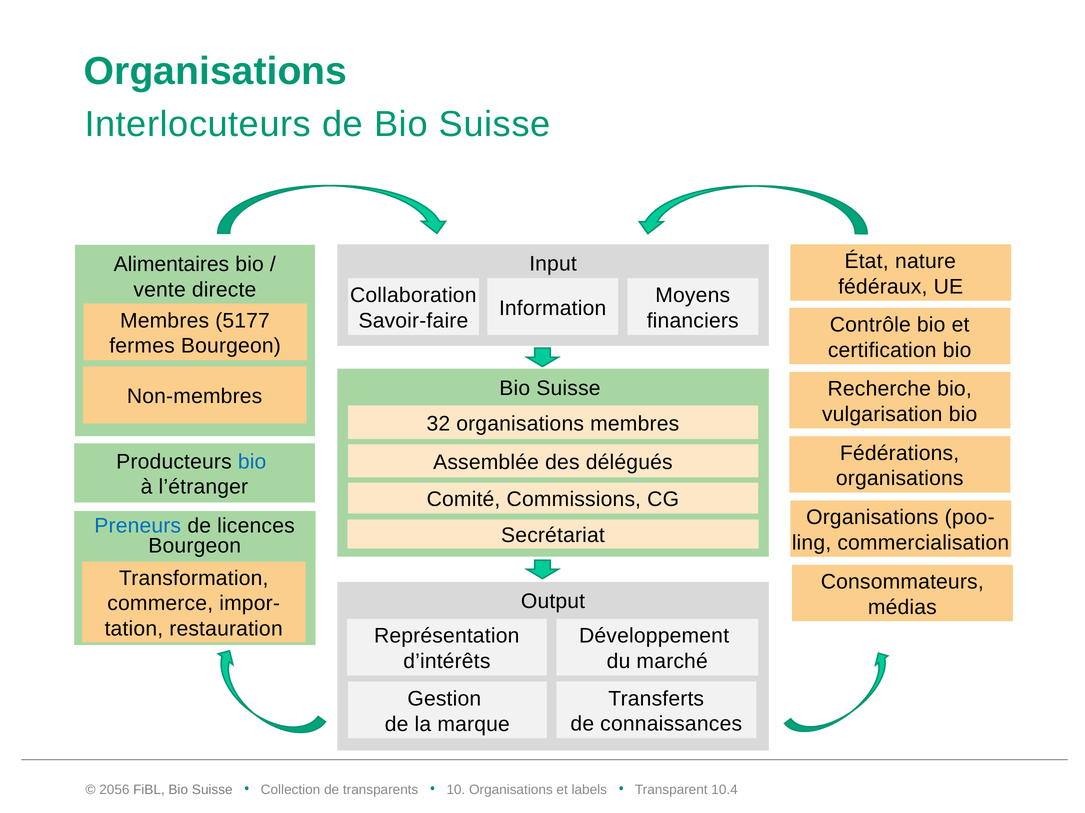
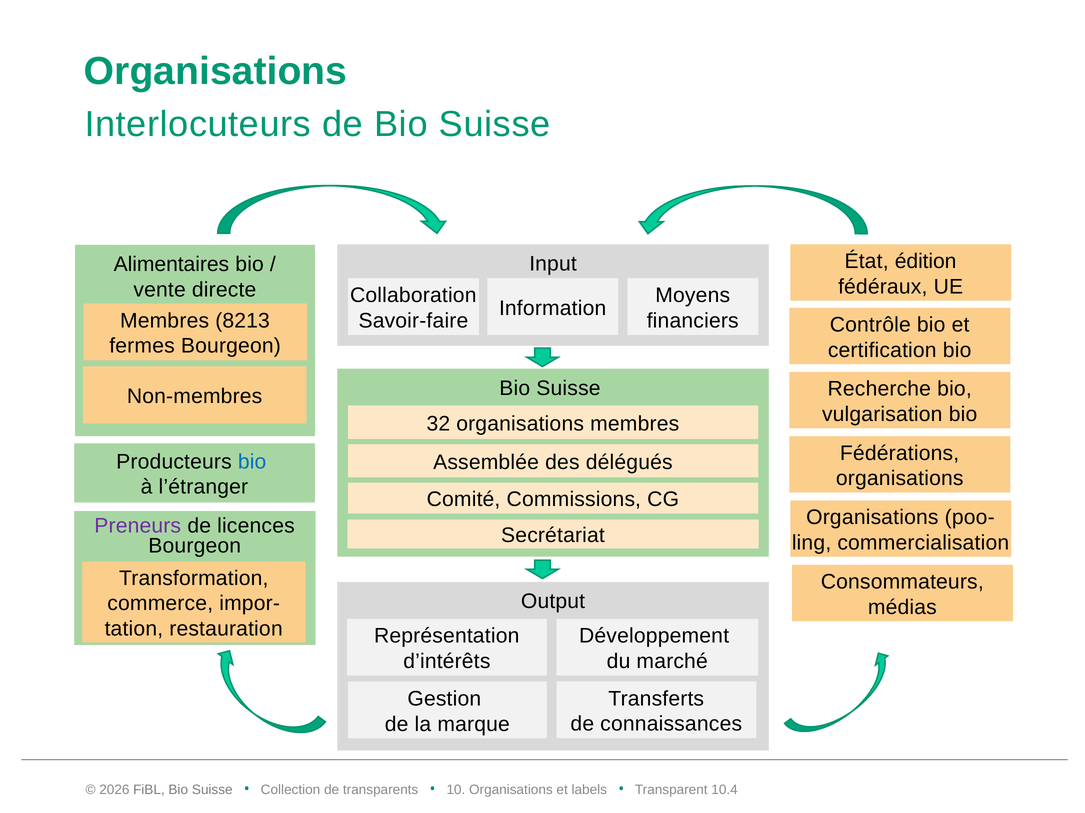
nature: nature -> édition (926, 262)
5177: 5177 -> 8213 (243, 321)
Preneurs colour: blue -> purple (138, 526)
2056: 2056 -> 2026 (114, 791)
